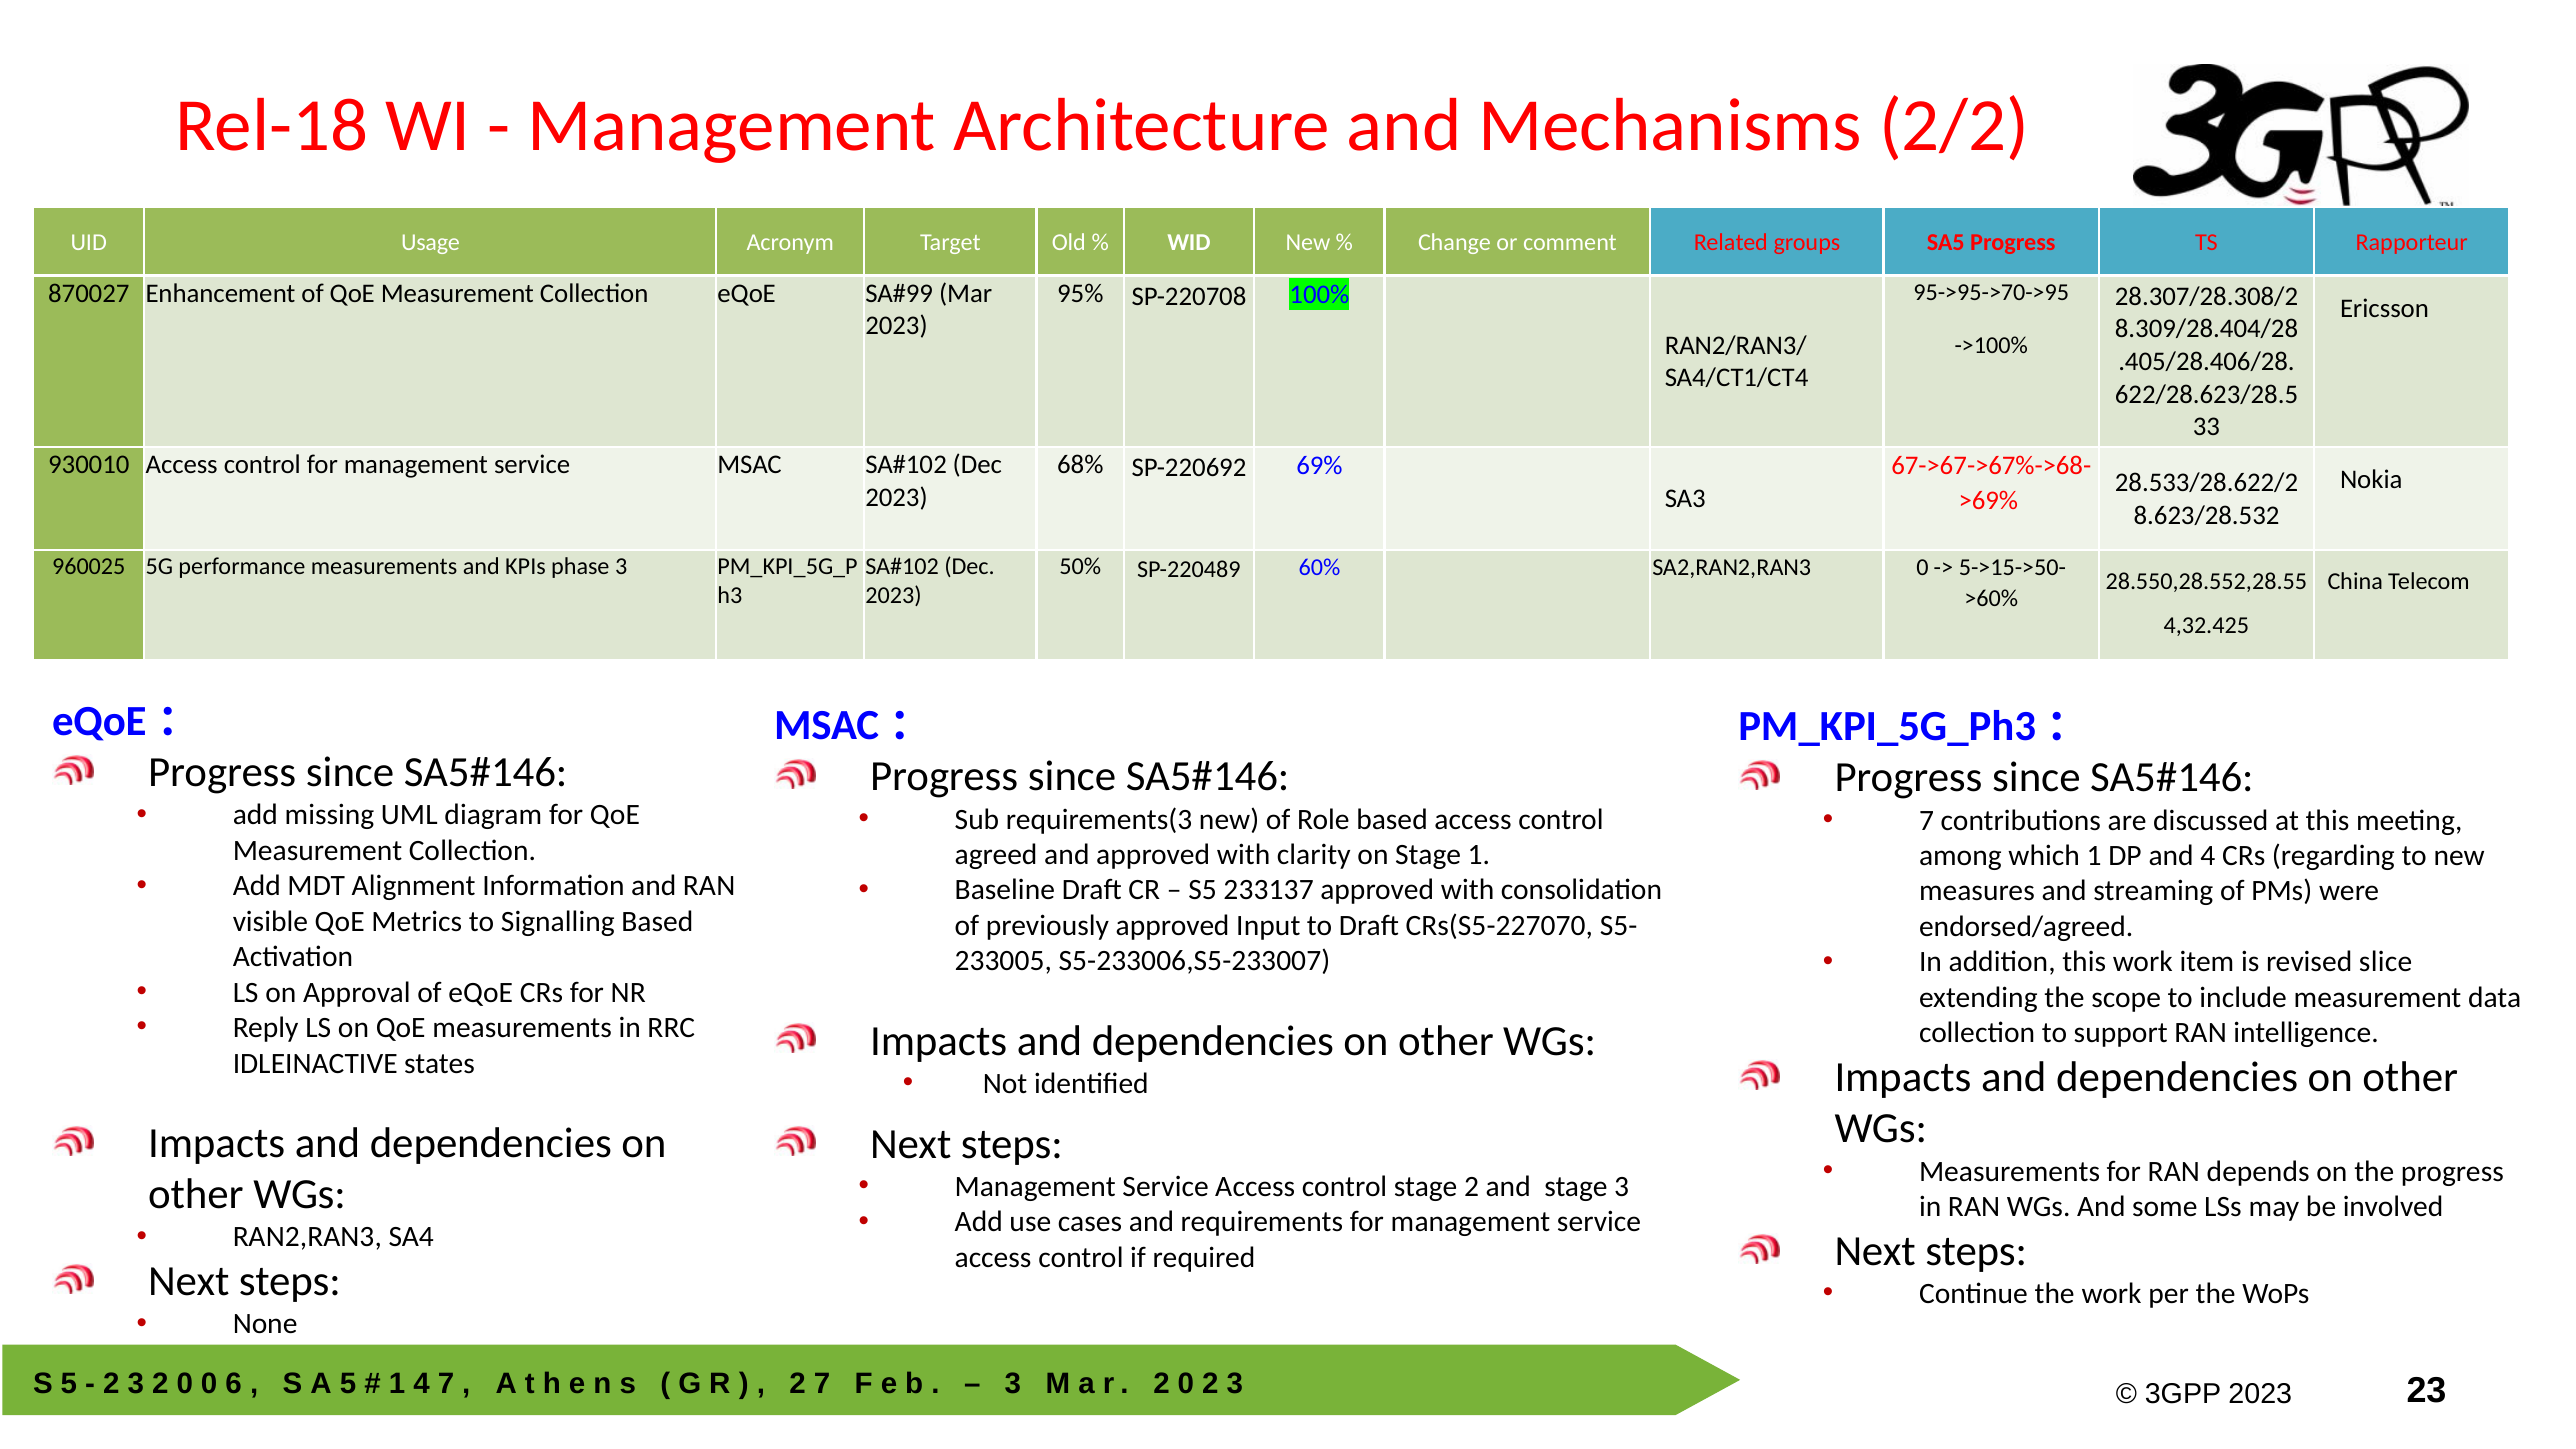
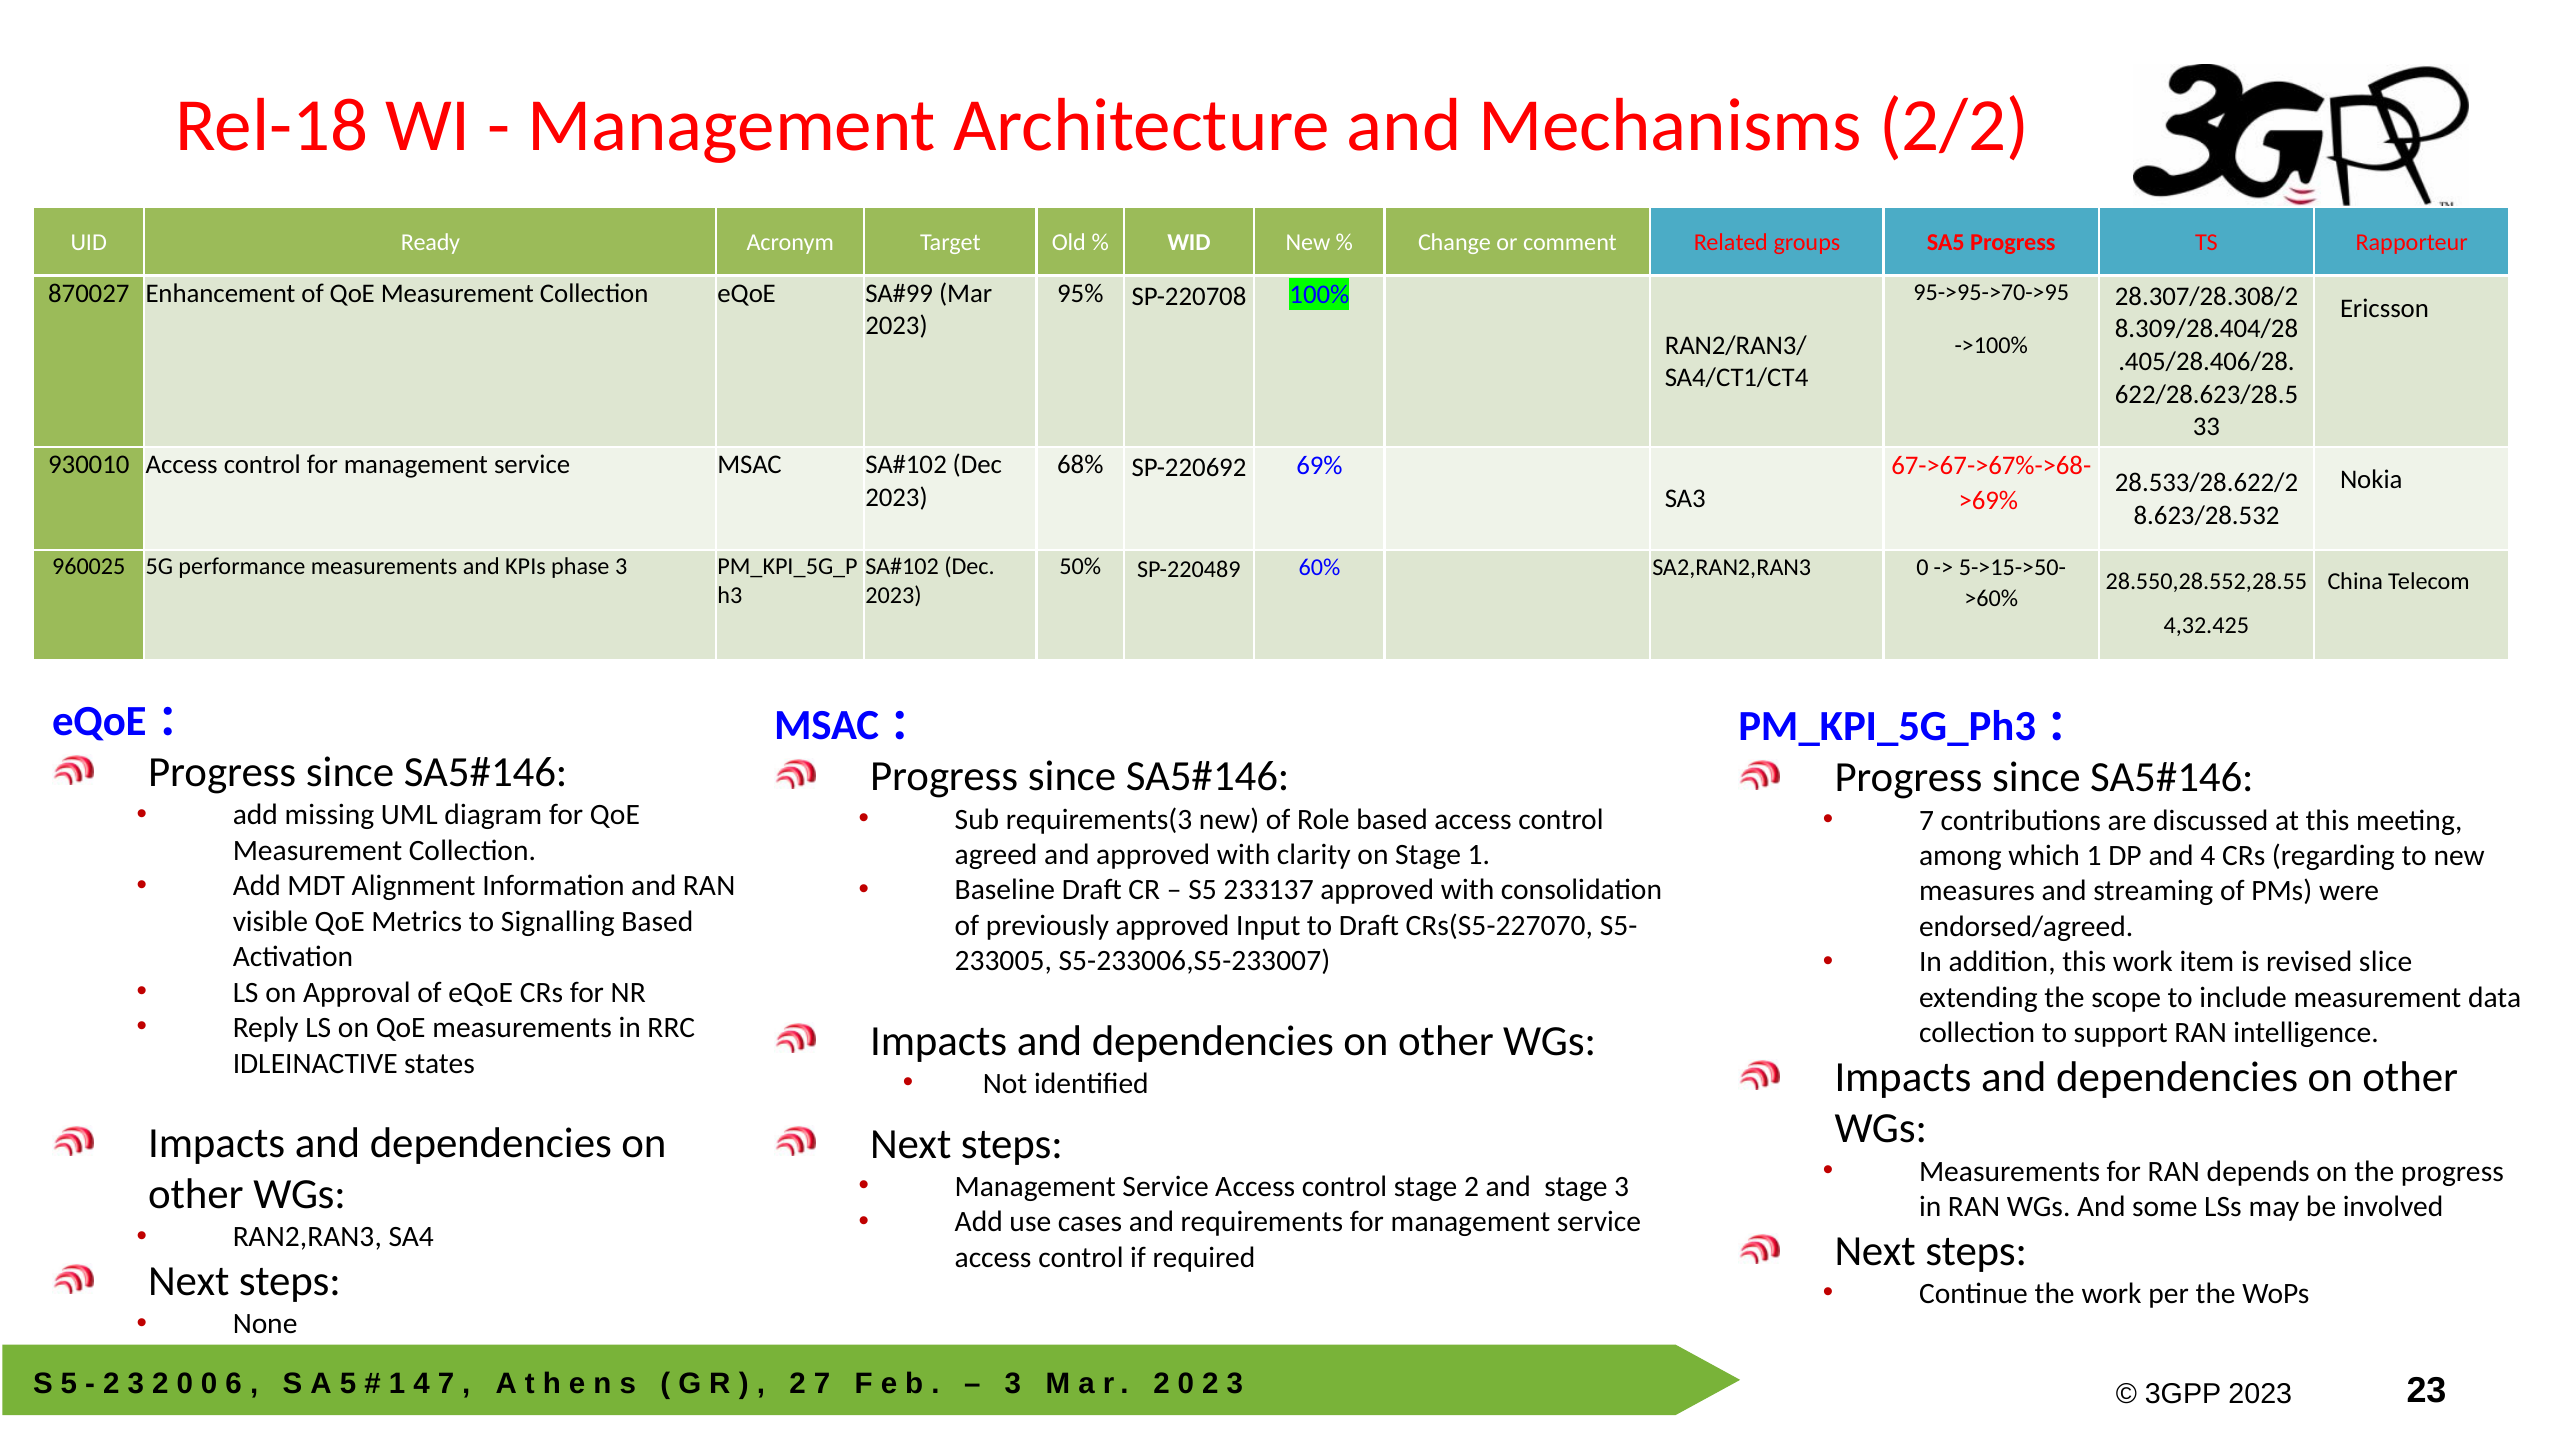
Usage: Usage -> Ready (430, 243)
